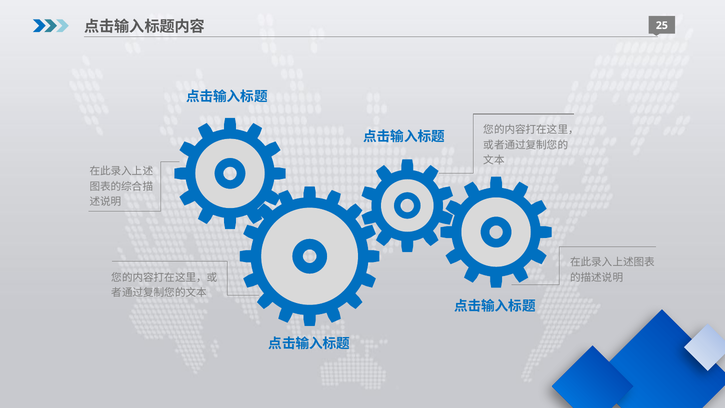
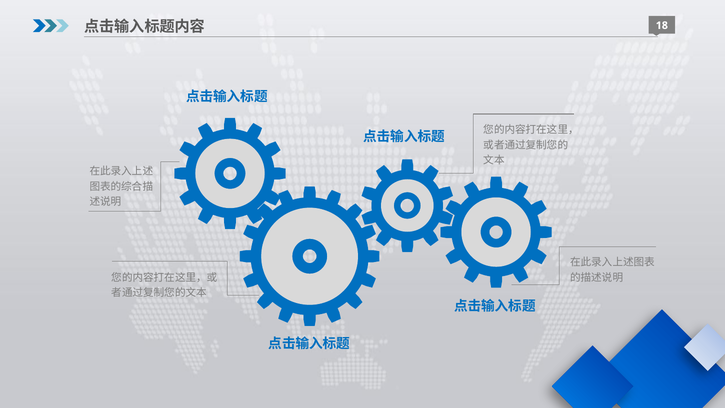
25: 25 -> 18 (662, 25)
